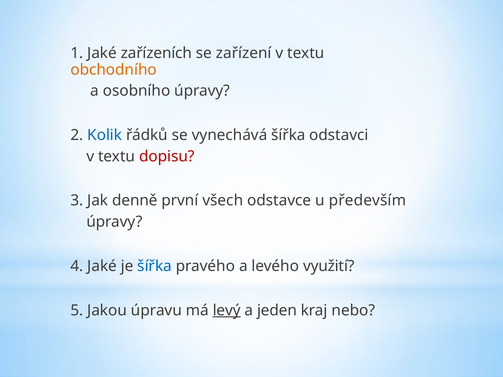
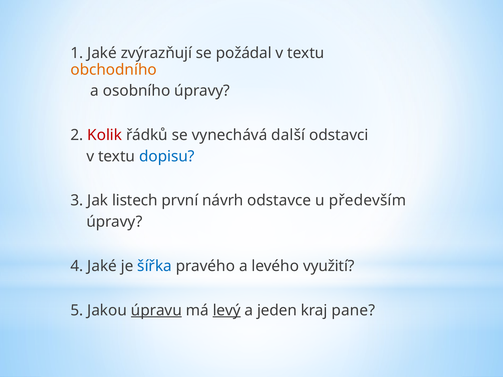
zařízeních: zařízeních -> zvýrazňují (156, 53)
zařízení: zařízení -> požádal (244, 53)
Kolik colour: blue -> red (105, 135)
vynechává šířka: šířka -> další (288, 135)
dopisu colour: red -> blue (167, 156)
denně: denně -> listech (135, 201)
všech: všech -> návrh (223, 201)
úpravu underline: none -> present (156, 311)
nebo: nebo -> pane (353, 311)
